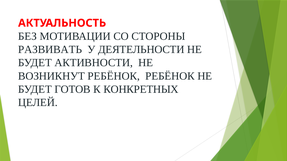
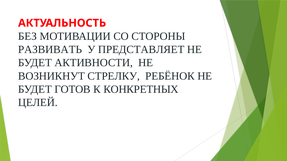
ДЕЯТЕЛЬНОСТИ: ДЕЯТЕЛЬНОСТИ -> ПРЕДСТАВЛЯЕТ (141, 50)
ВОЗНИКНУТ РЕБЁНОК: РЕБЁНОК -> СТРЕЛКУ (114, 76)
